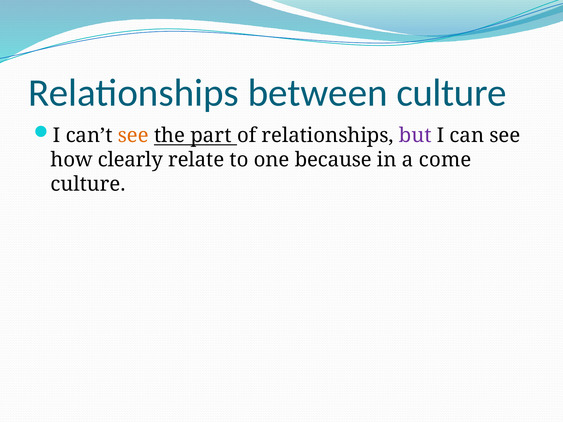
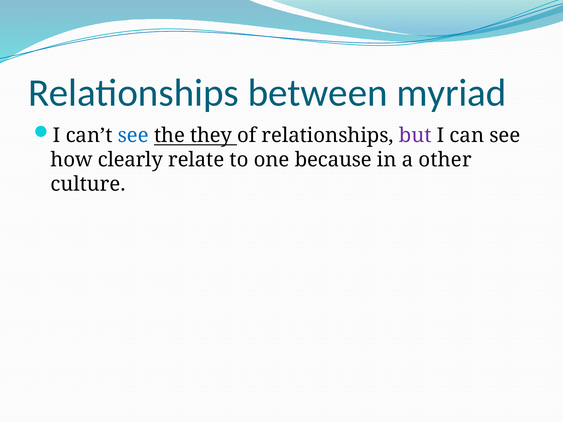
between culture: culture -> myriad (451, 93)
see colour: orange -> blue (133, 136)
part: part -> they (211, 136)
come: come -> other (445, 160)
